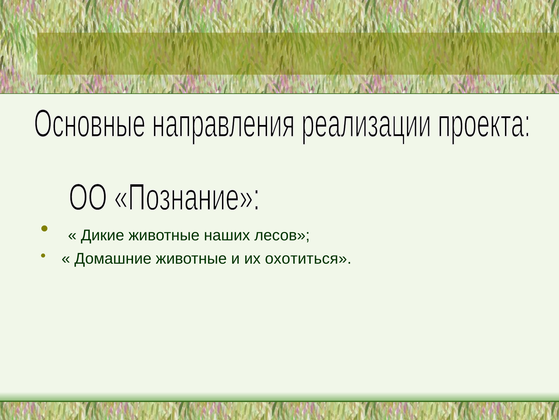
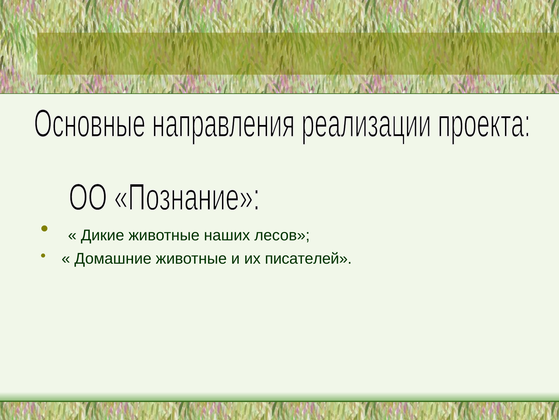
охотиться: охотиться -> писателей (308, 258)
